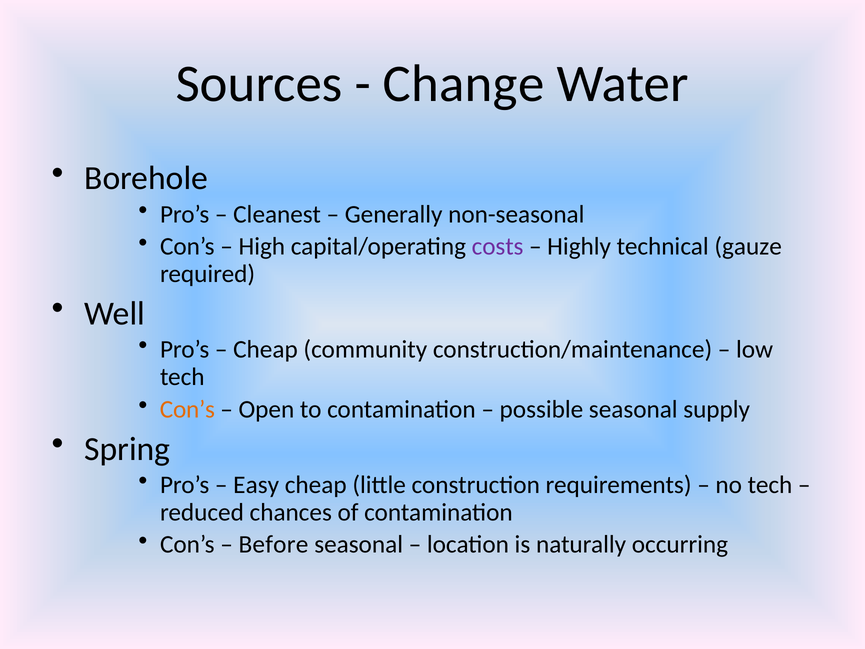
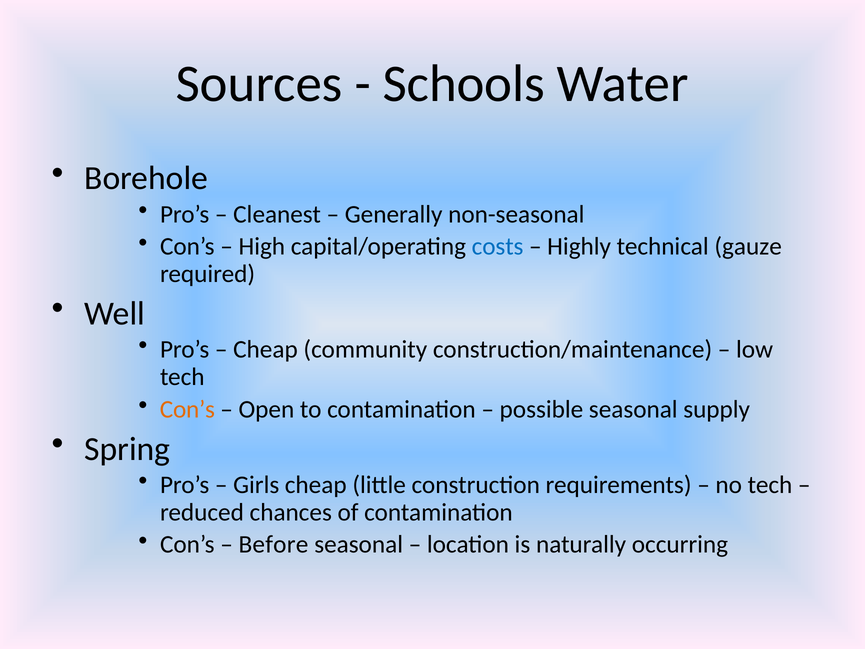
Change: Change -> Schools (464, 84)
costs colour: purple -> blue (498, 247)
Easy: Easy -> Girls (256, 485)
